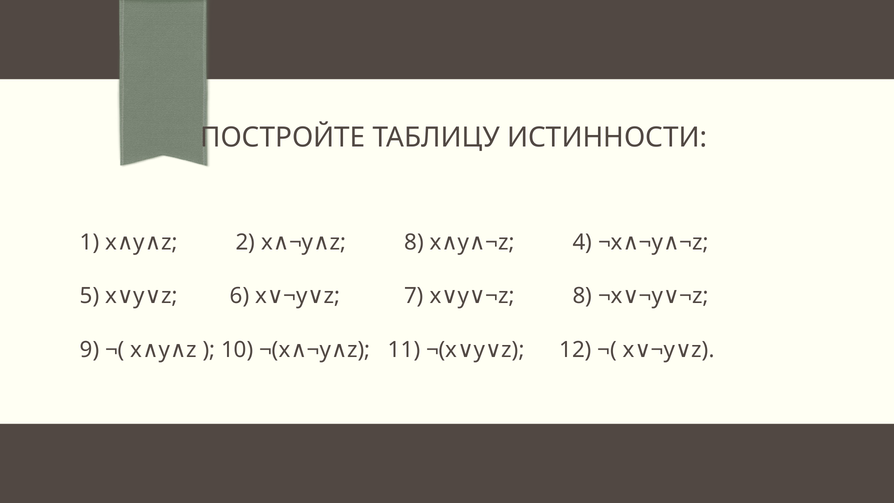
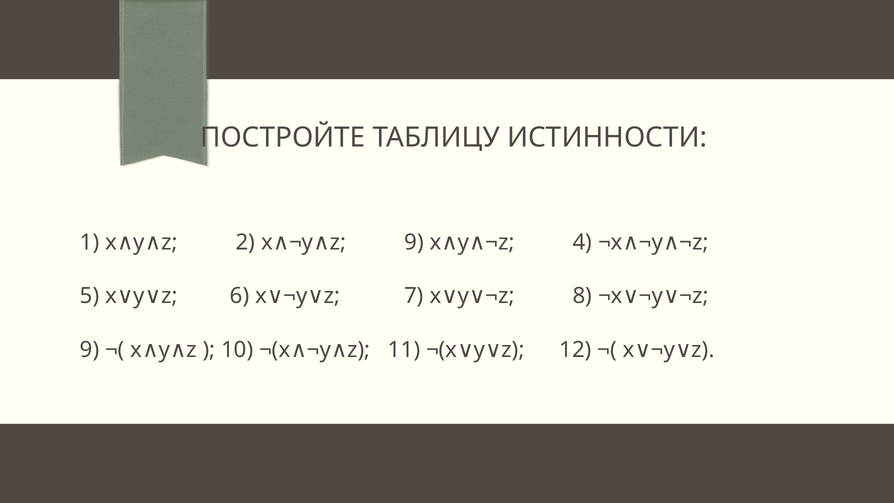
8: 8 -> 9 (414, 242)
